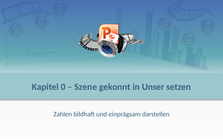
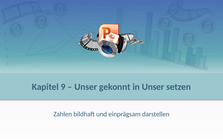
0: 0 -> 9 (63, 87)
Szene: Szene -> Unser (86, 87)
